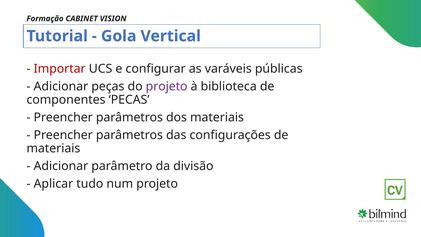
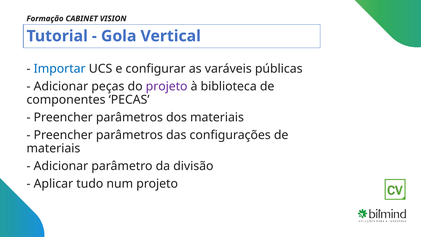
Importar colour: red -> blue (60, 69)
